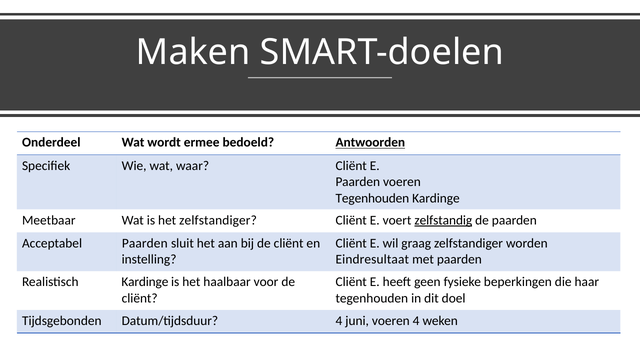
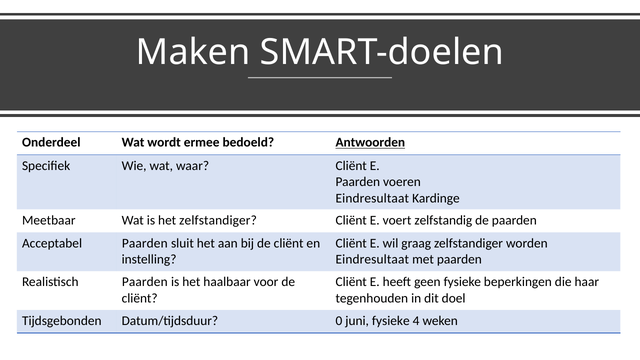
Tegenhouden: Tegenhouden -> Eindresultaat (372, 198)
zelfstandig underline: present -> none (443, 220)
Realistisch Kardinge: Kardinge -> Paarden (145, 282)
Datum/tijdsduur 4: 4 -> 0 (339, 321)
juni voeren: voeren -> fysieke (391, 321)
